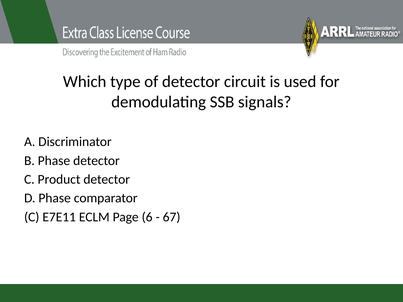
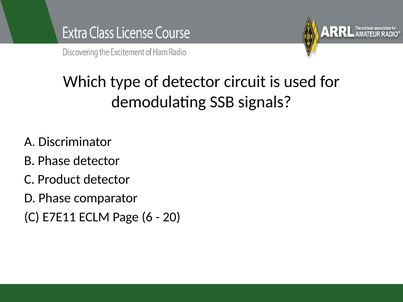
67: 67 -> 20 (172, 217)
